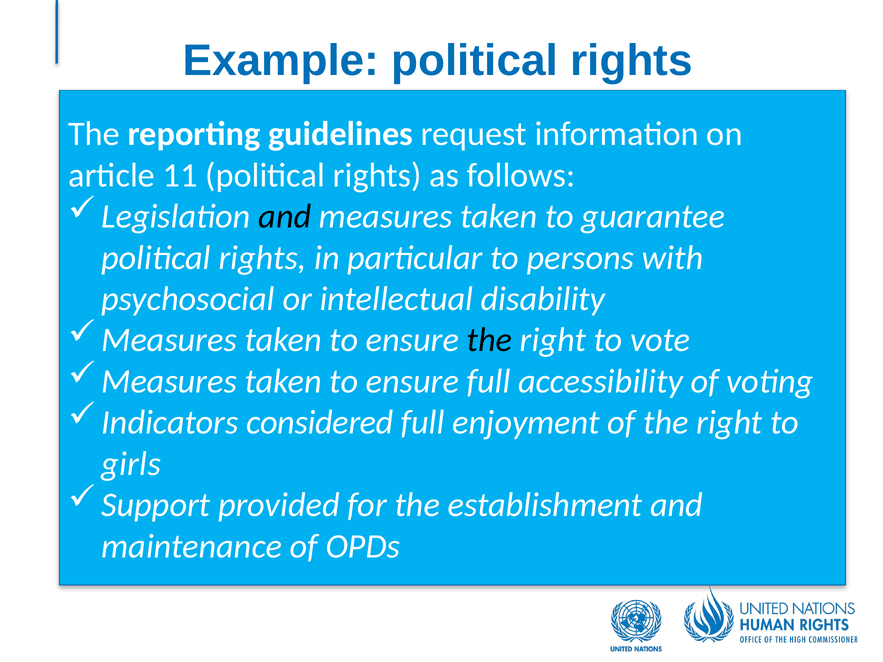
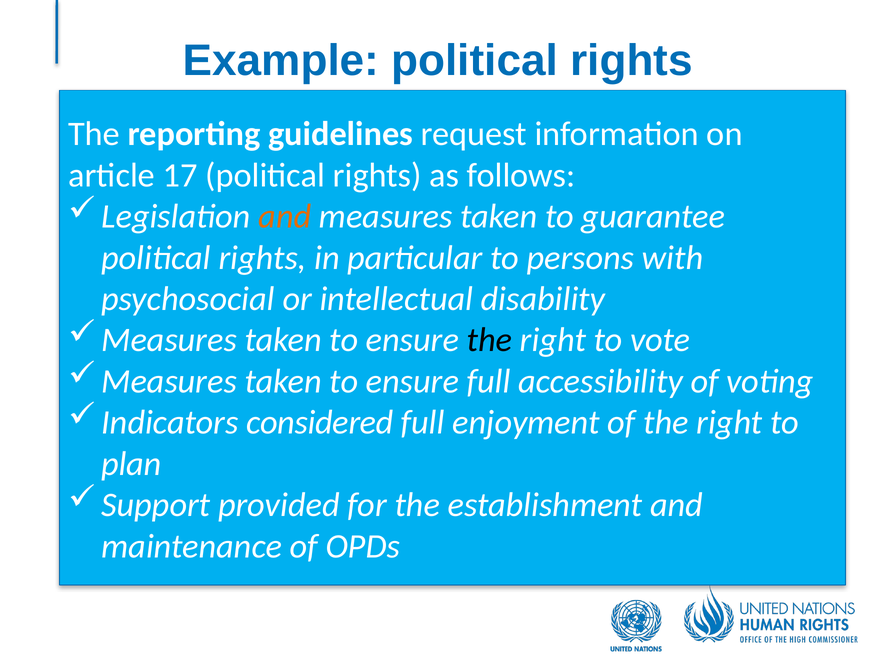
11: 11 -> 17 (180, 175)
and colour: black -> orange (285, 217)
girls: girls -> plan (131, 464)
